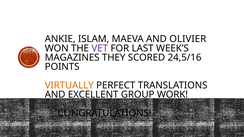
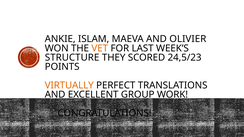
VET colour: purple -> orange (100, 48)
MAGAZINES: MAGAZINES -> STRUCTURE (72, 58)
24,5/16: 24,5/16 -> 24,5/23 (185, 58)
